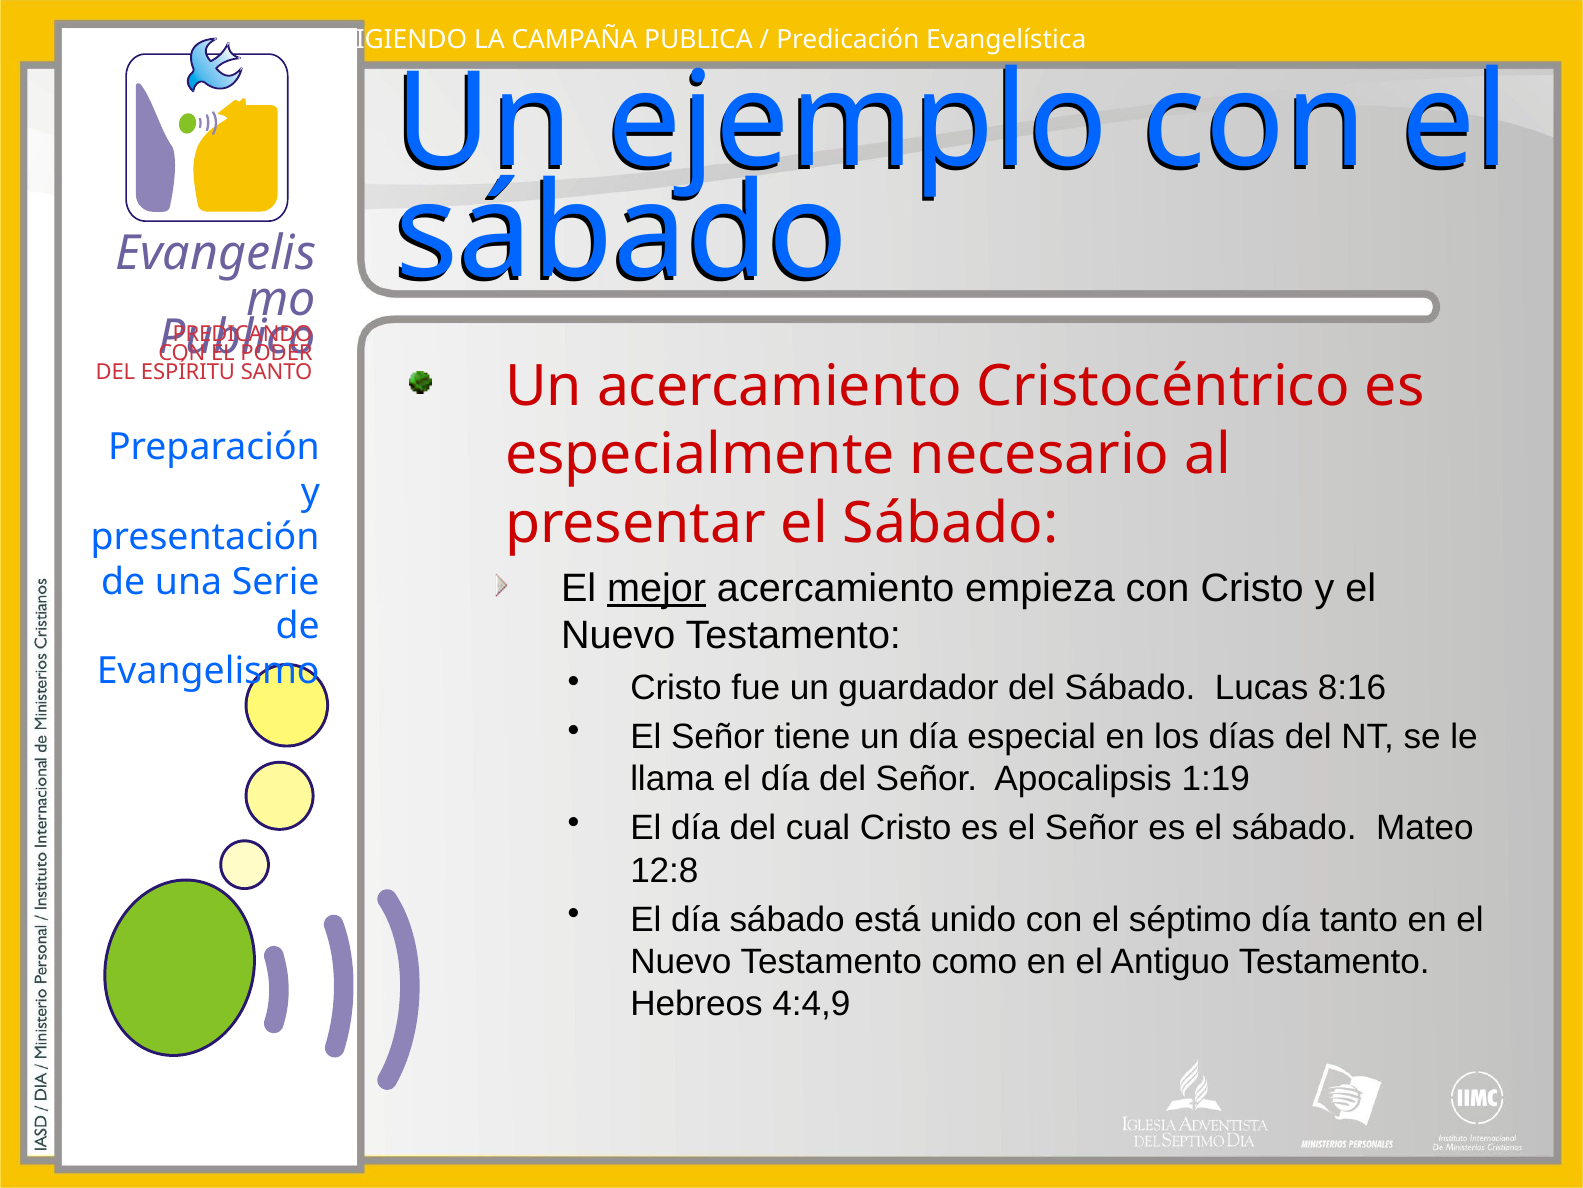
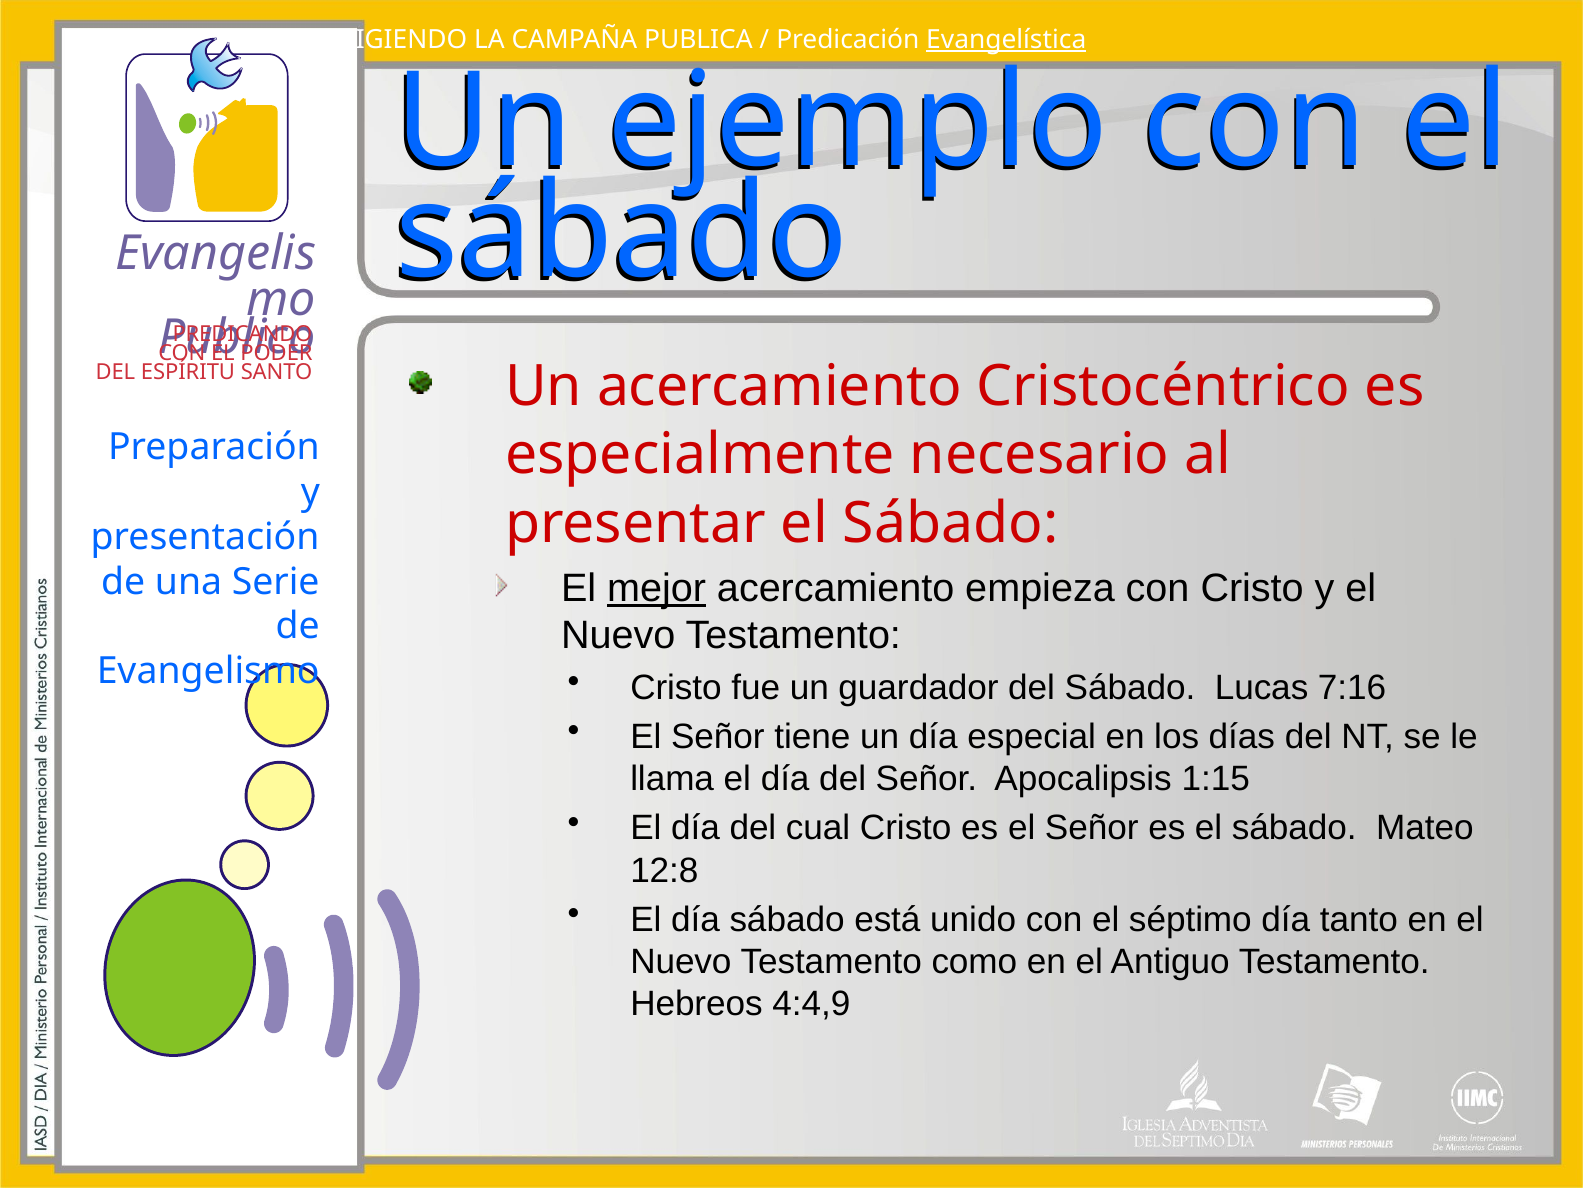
Evangelística underline: none -> present (1006, 40)
8:16: 8:16 -> 7:16 (1352, 687)
1:19: 1:19 -> 1:15 (1216, 778)
